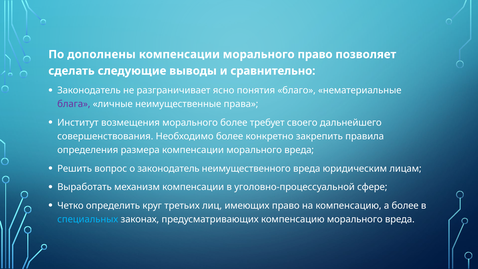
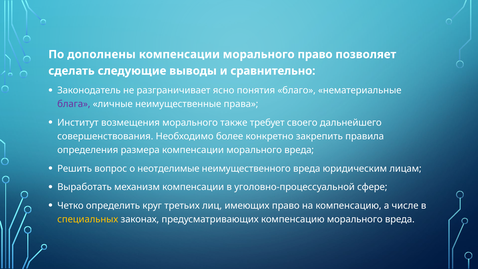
морального более: более -> также (234, 123)
о законодатель: законодатель -> неотделимые (168, 168)
а более: более -> числе (405, 206)
специальных colour: light blue -> yellow (88, 219)
